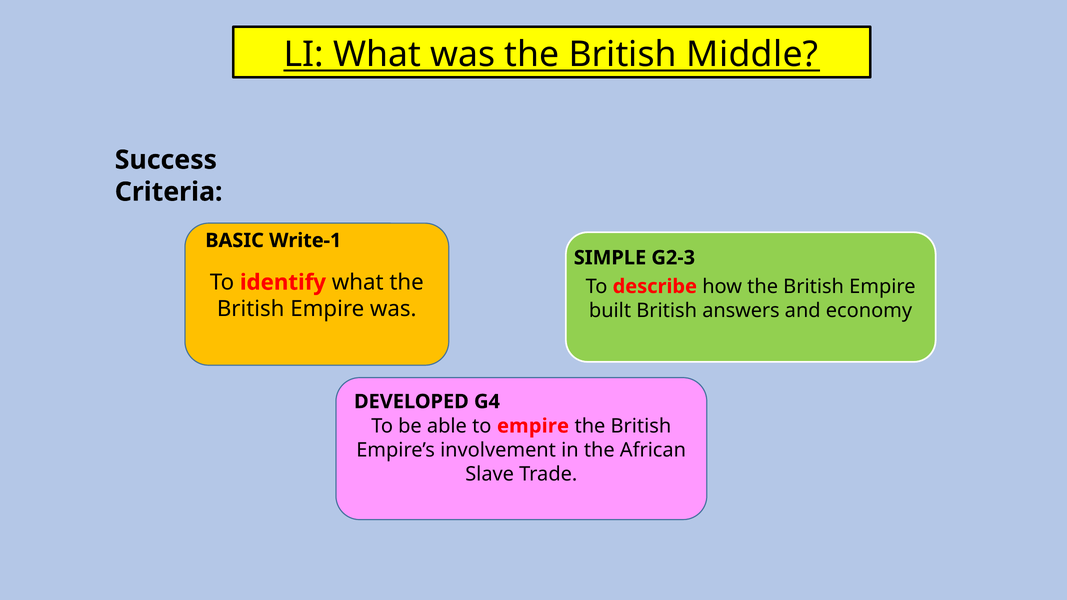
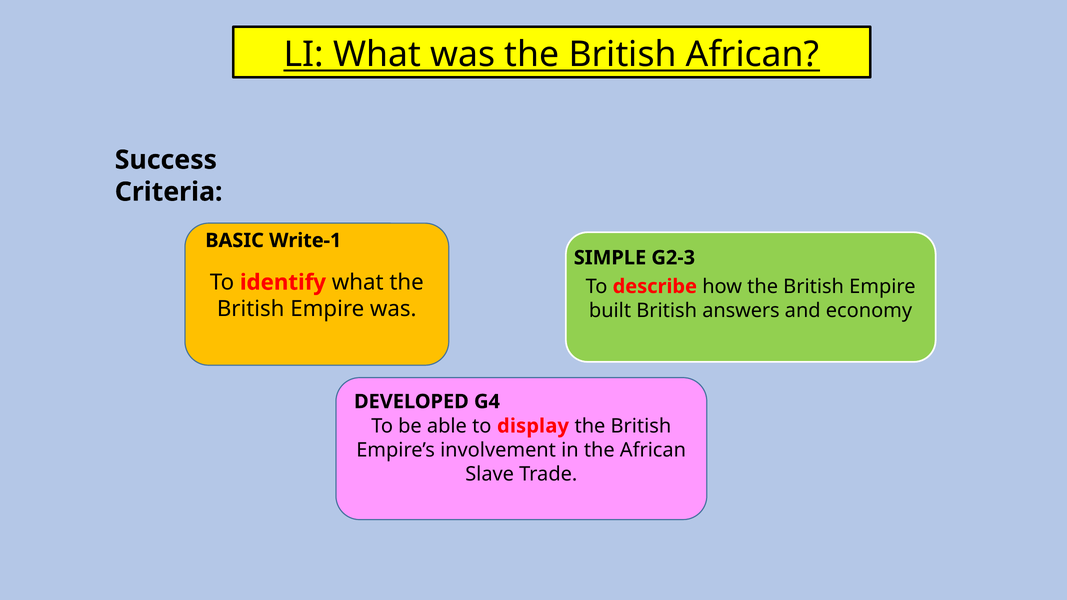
British Middle: Middle -> African (753, 54)
to empire: empire -> display (533, 426)
